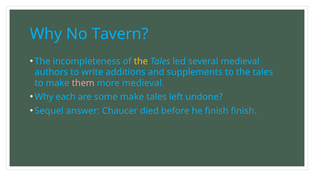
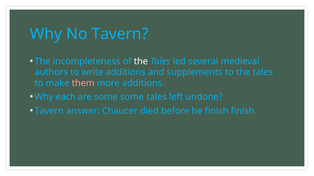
the colour: yellow -> white (141, 61)
more medieval: medieval -> additions (143, 83)
some make: make -> some (132, 97)
Sequel: Sequel -> Tavern (49, 111)
